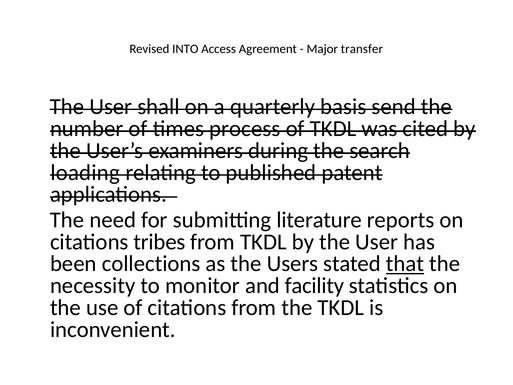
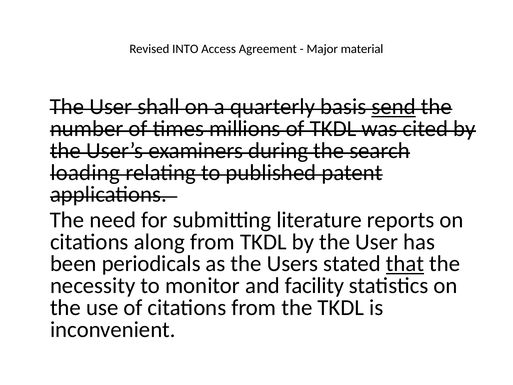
transfer: transfer -> material (362, 49)
send underline: none -> present (394, 107)
process: process -> millions (245, 129)
tribes: tribes -> along (159, 242)
collections: collections -> periodicals (151, 264)
